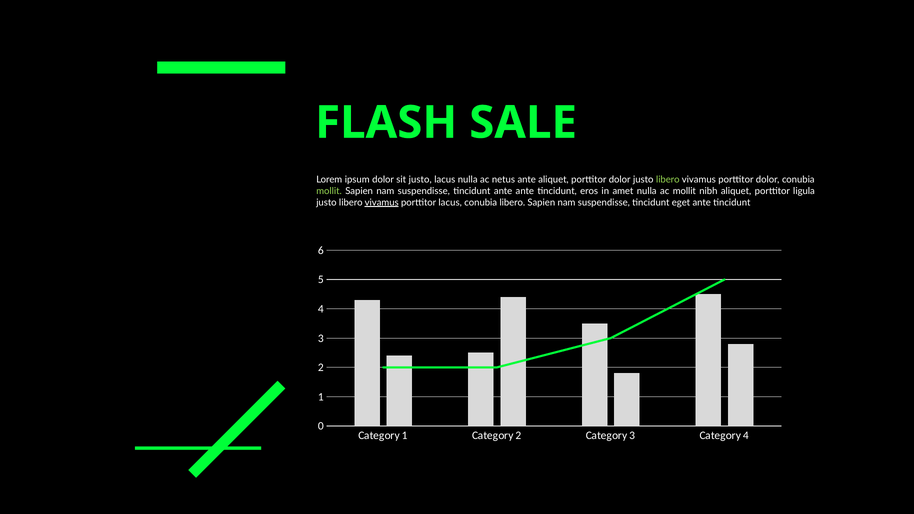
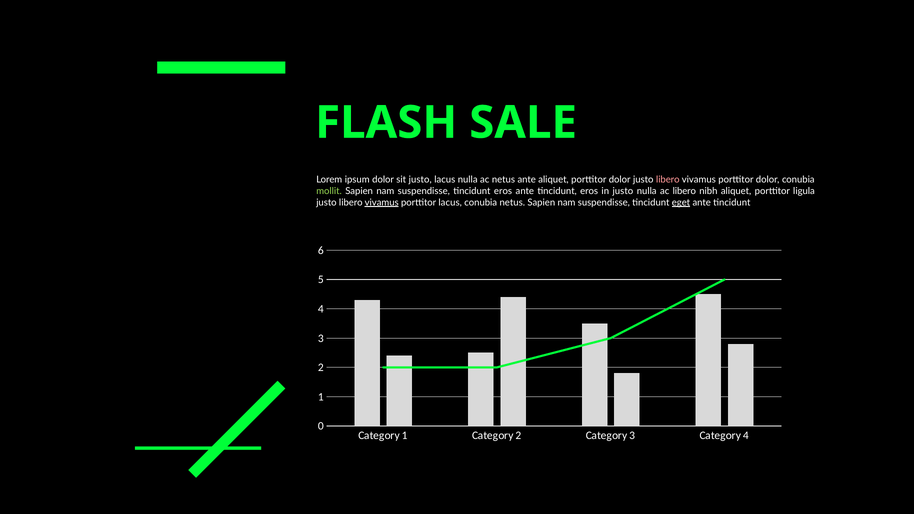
libero colour: light green -> pink (668, 180)
suspendisse tincidunt ante: ante -> eros (503, 191)
in amet: amet -> justo (623, 191)
ac mollit: mollit -> libero (684, 191)
conubia libero: libero -> netus (512, 202)
eget underline: none -> present (681, 202)
